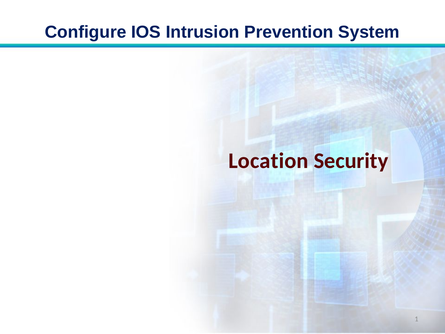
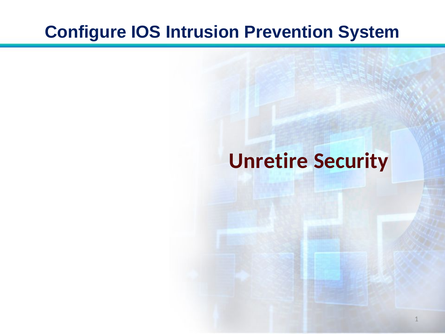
Location: Location -> Unretire (268, 161)
